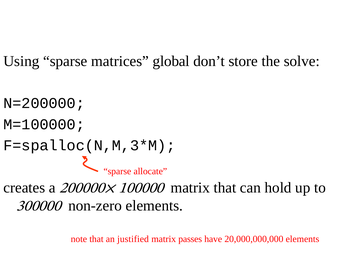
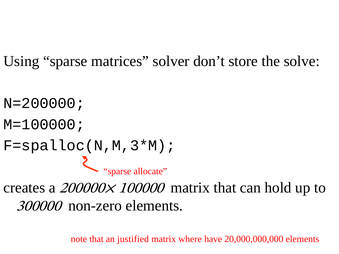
global: global -> solver (171, 61)
passes: passes -> where (190, 239)
